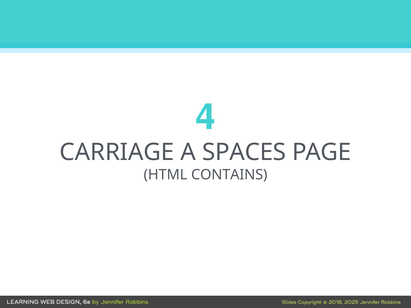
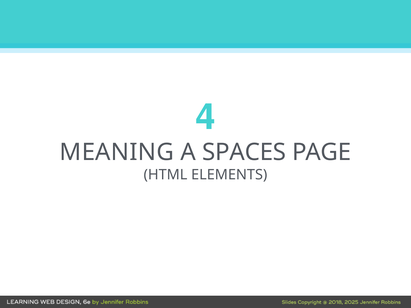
CARRIAGE: CARRIAGE -> MEANING (117, 153)
CONTAINS: CONTAINS -> ELEMENTS (229, 175)
